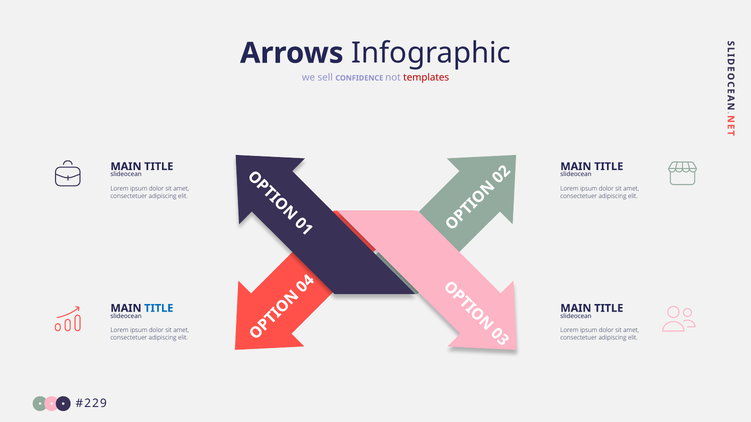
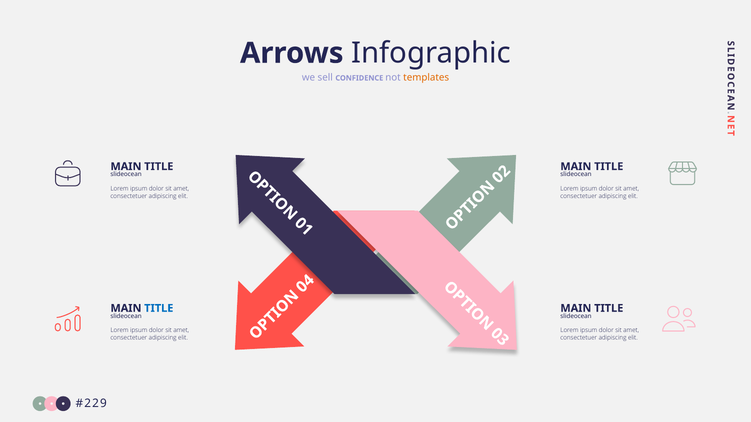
templates colour: red -> orange (426, 77)
